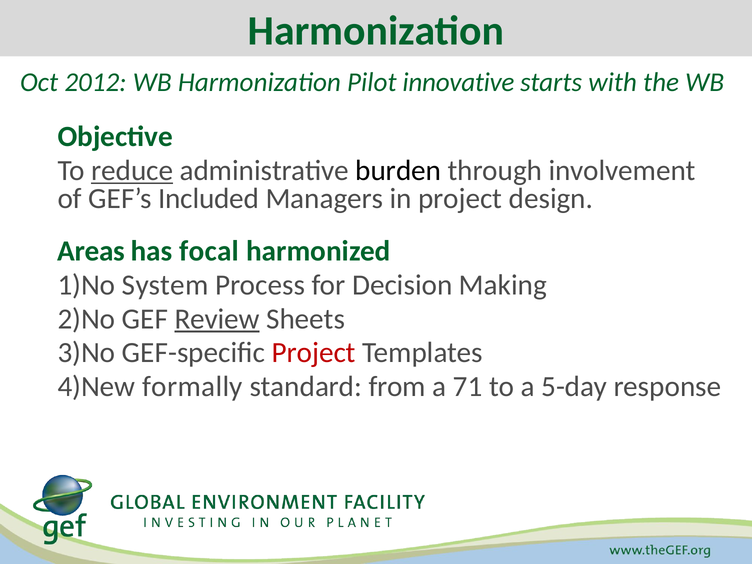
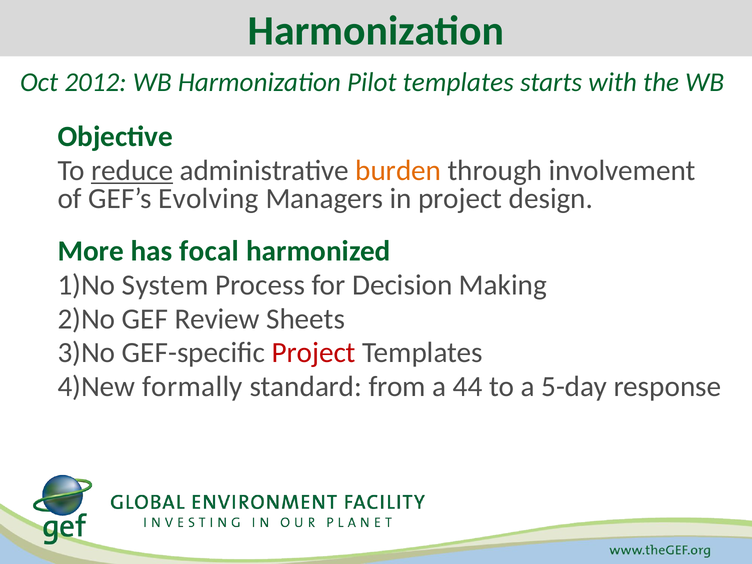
Pilot innovative: innovative -> templates (458, 82)
burden colour: black -> orange (398, 171)
Included: Included -> Evolving (208, 199)
Areas: Areas -> More (91, 251)
Review underline: present -> none (217, 319)
71: 71 -> 44 (468, 387)
